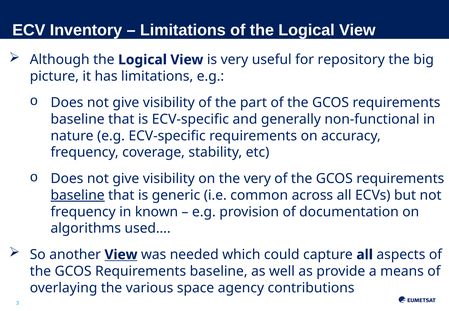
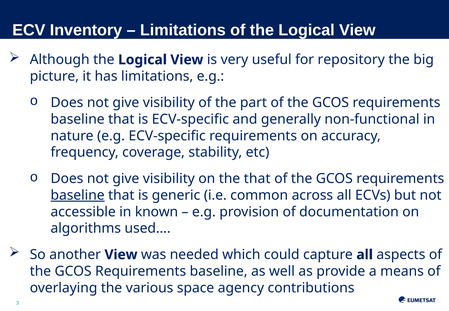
the very: very -> that (257, 179)
frequency: frequency -> accessible (83, 212)
View underline: present -> none (121, 255)
